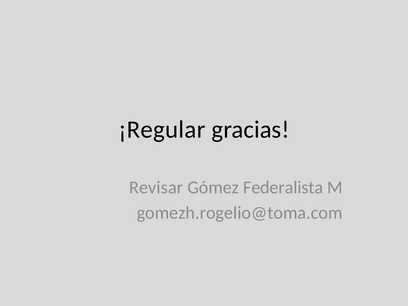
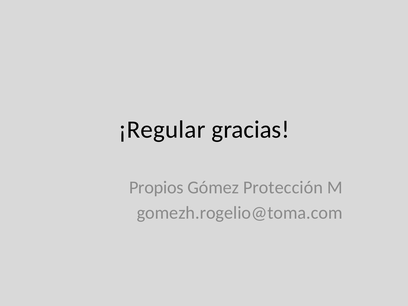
Revisar: Revisar -> Propios (156, 188)
Federalista: Federalista -> Protección (283, 188)
